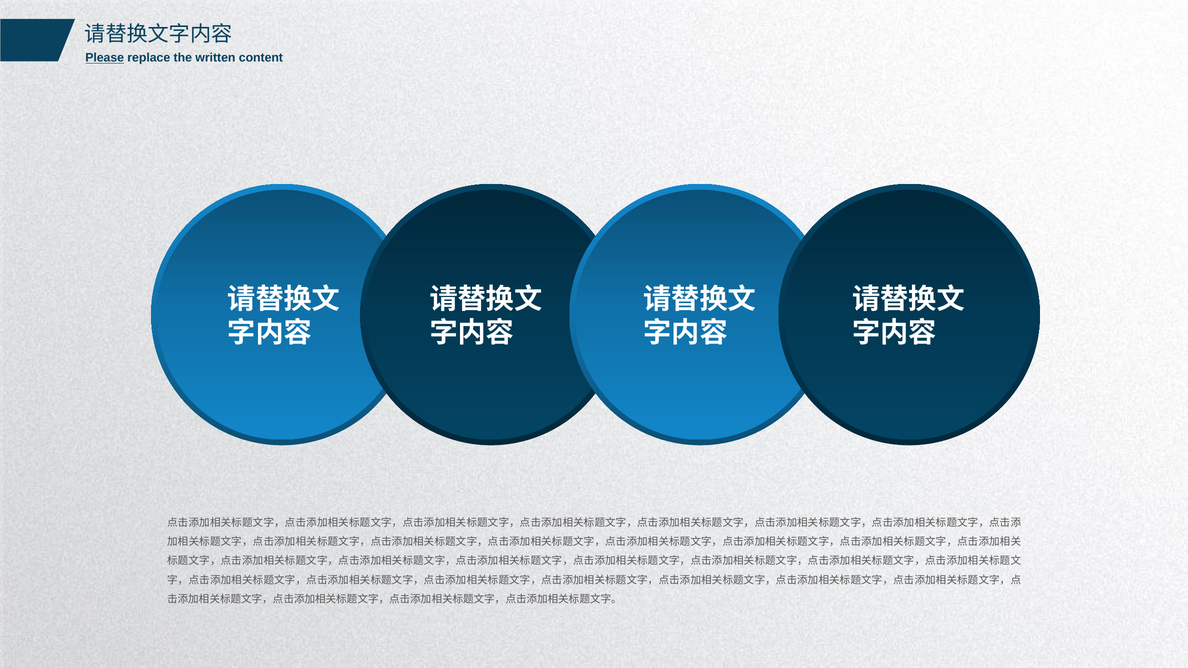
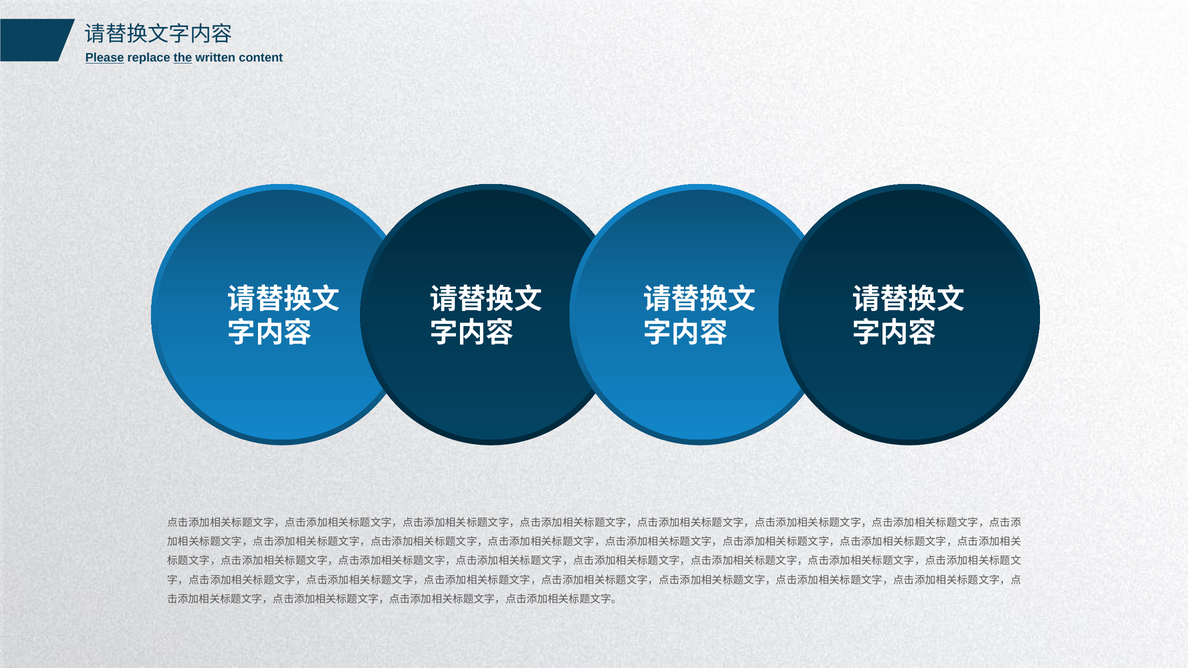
the underline: none -> present (183, 58)
